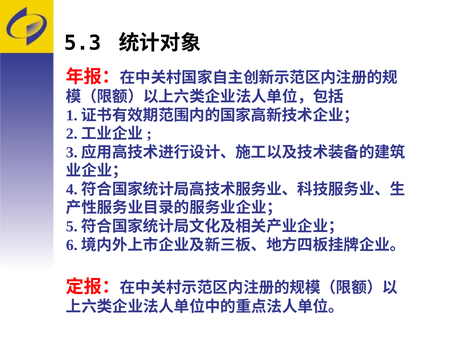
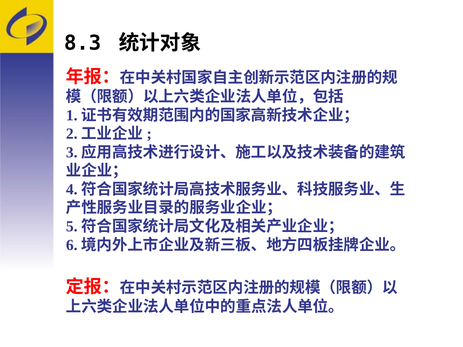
5.3: 5.3 -> 8.3 (83, 43)
